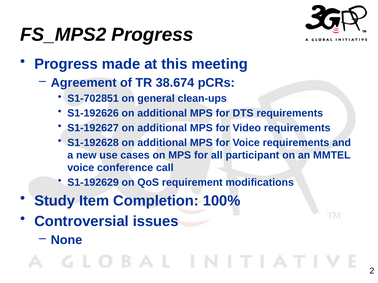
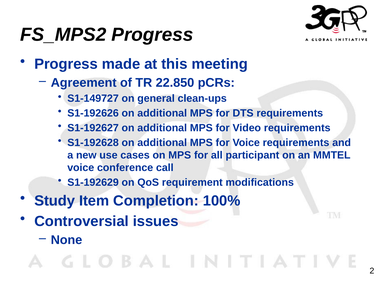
38.674: 38.674 -> 22.850 (175, 83)
S1-702851: S1-702851 -> S1-149727 (93, 99)
